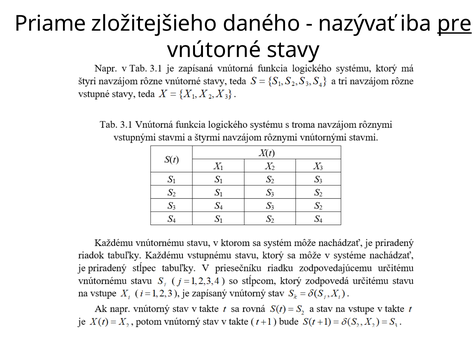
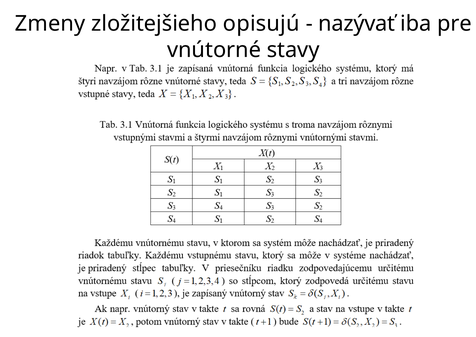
Priame: Priame -> Zmeny (50, 24)
daného: daného -> opisujú (261, 24)
pre underline: present -> none (454, 24)
